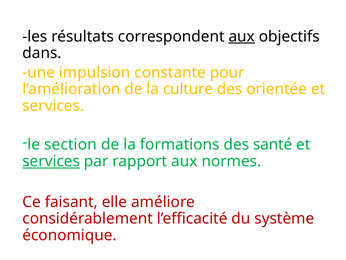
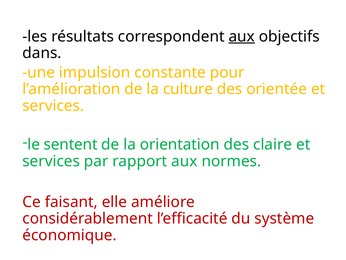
section: section -> sentent (71, 144)
formations: formations -> orientation (180, 144)
santé: santé -> claire (273, 144)
services underline: present -> none (51, 161)
